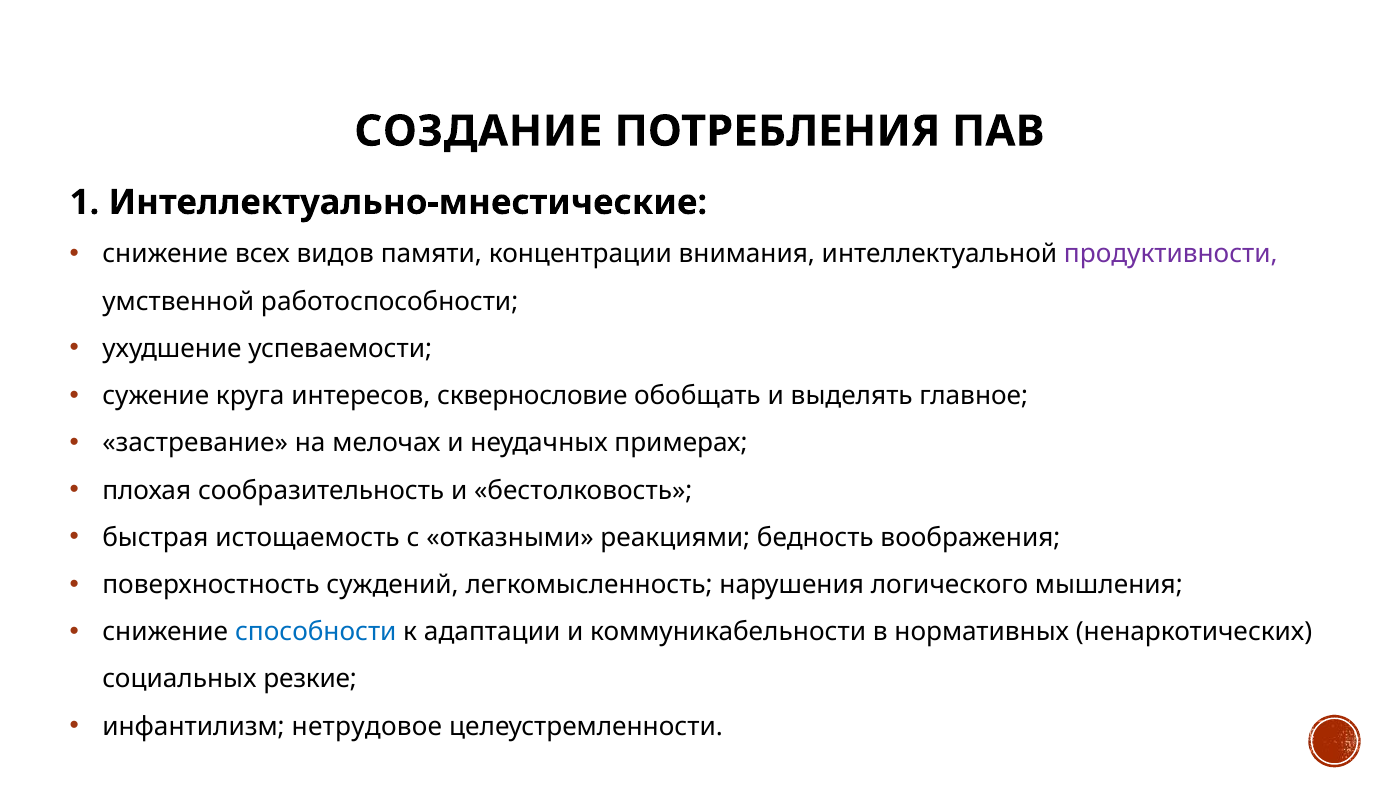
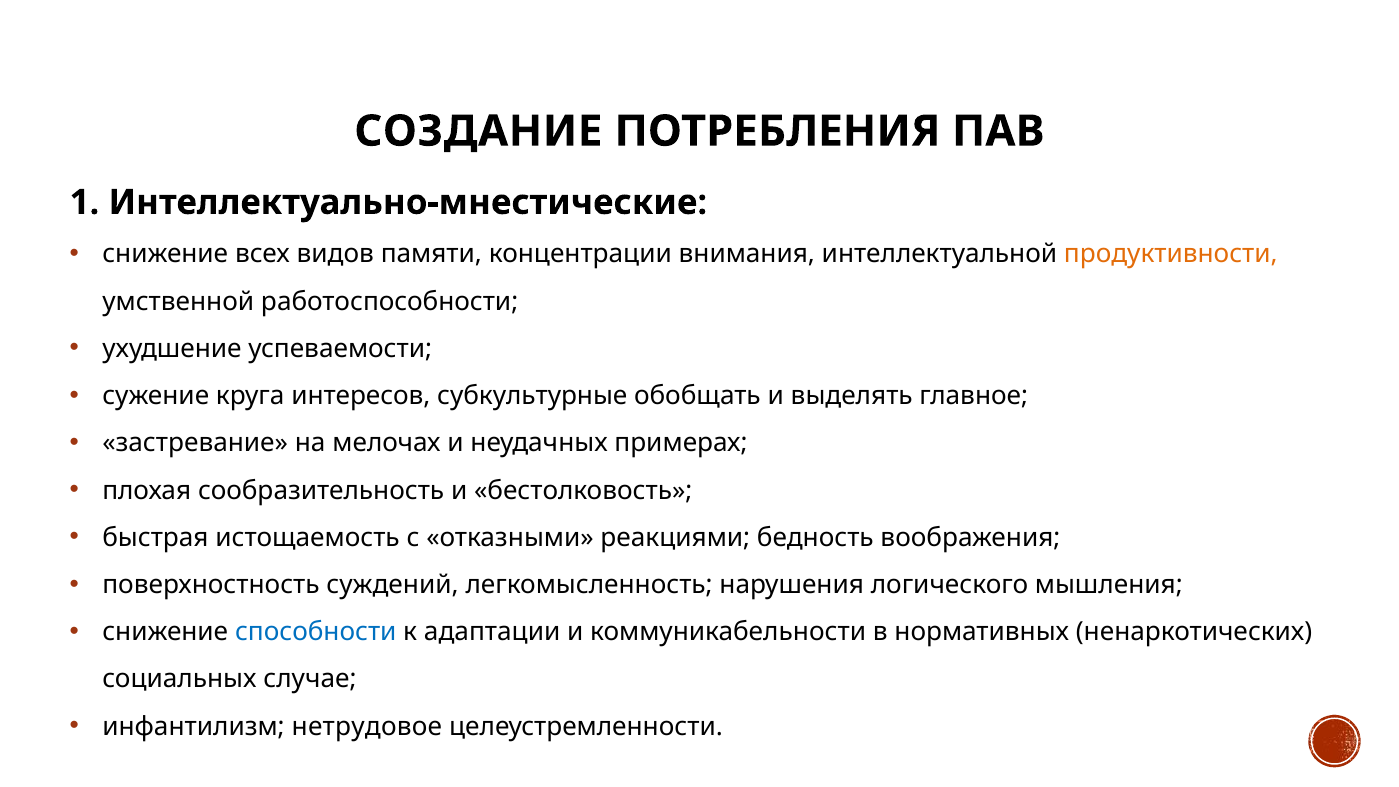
продуктивности colour: purple -> orange (1171, 254)
сквернословие: сквернословие -> субкультурные (532, 396)
резкие: резкие -> случае (310, 679)
